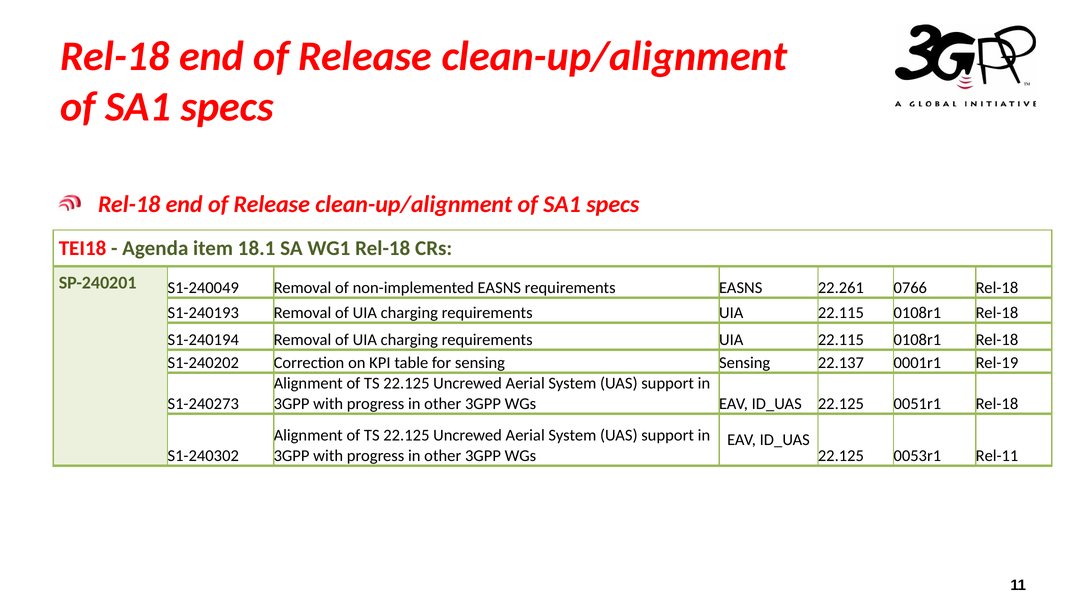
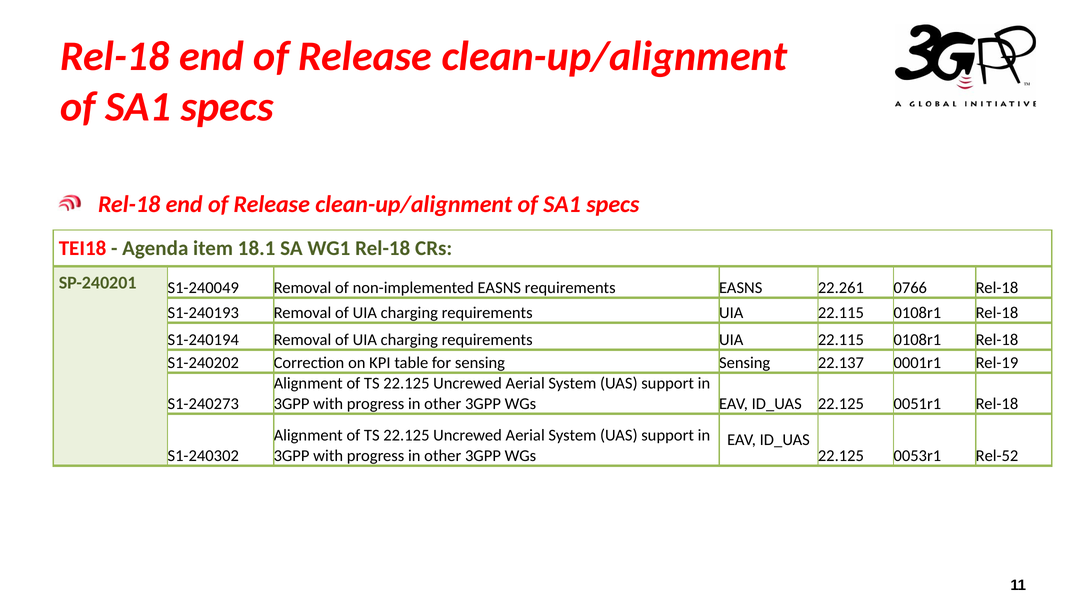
Rel-11: Rel-11 -> Rel-52 (997, 456)
